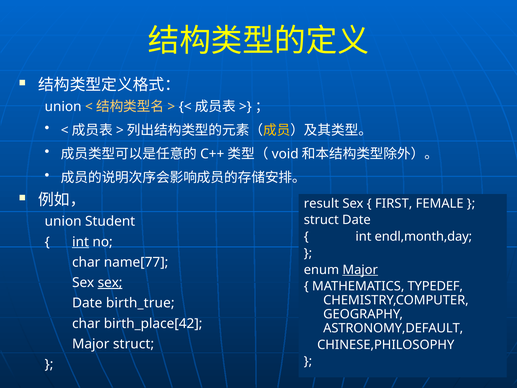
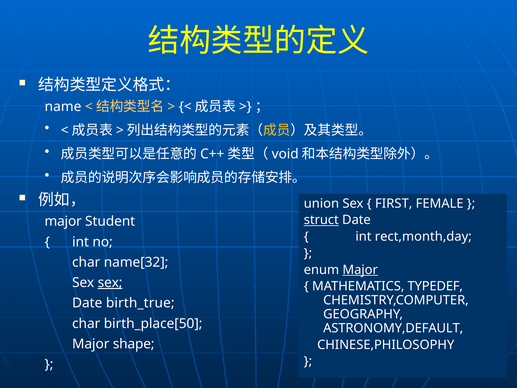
union: union -> name (63, 106)
result: result -> union (321, 203)
struct underline: none -> present (321, 220)
union: union -> major (63, 221)
endl,month,day: endl,month,day -> rect,month,day (423, 236)
int underline: present -> none (81, 242)
name[77: name[77 -> name[32 (136, 262)
birth_place[42: birth_place[42 -> birth_place[50 (153, 323)
Major struct: struct -> shape (134, 344)
